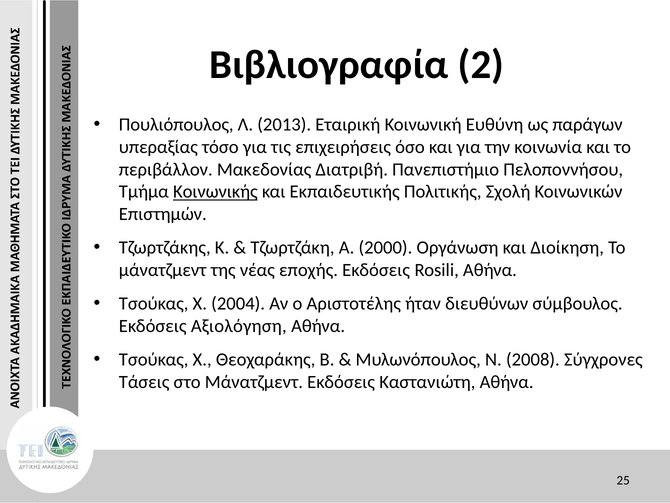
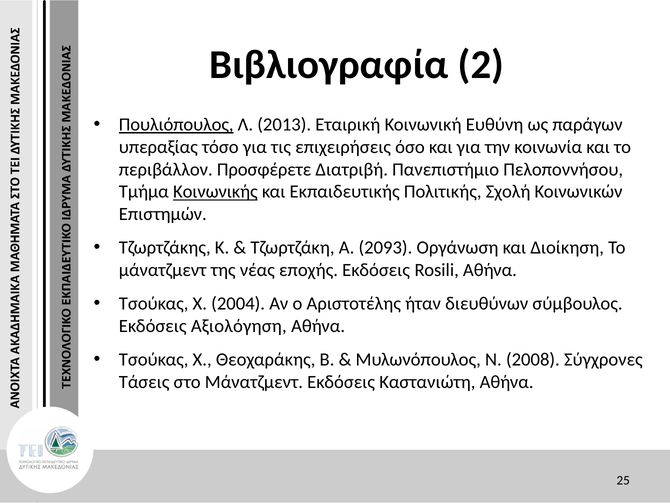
Πουλιόπουλος underline: none -> present (176, 125)
Μακεδονίας: Μακεδονίας -> Προσφέρετε (264, 169)
2000: 2000 -> 2093 (385, 247)
